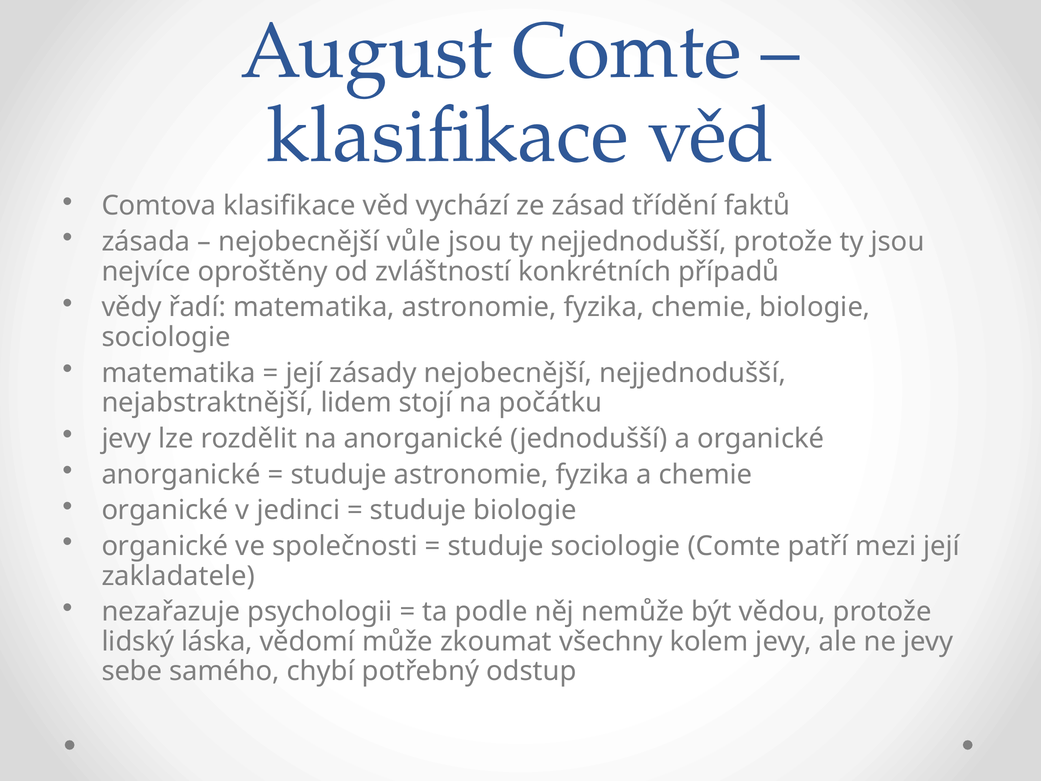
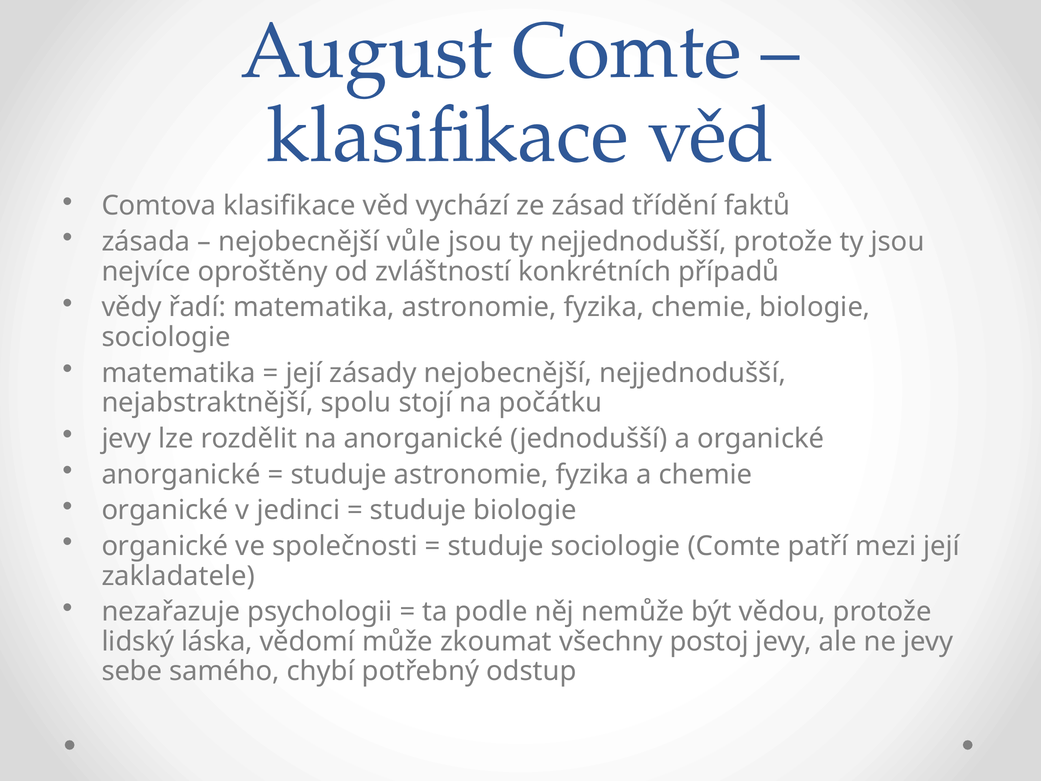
lidem: lidem -> spolu (356, 403)
kolem: kolem -> postoj (709, 641)
